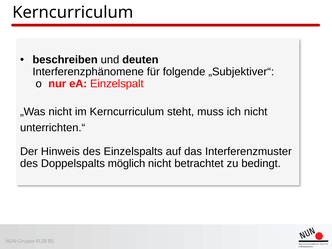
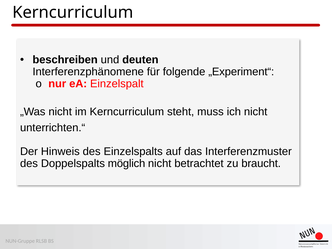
„Subjektiver“: „Subjektiver“ -> „Experiment“ (241, 72)
bedingt: bedingt -> braucht (261, 163)
